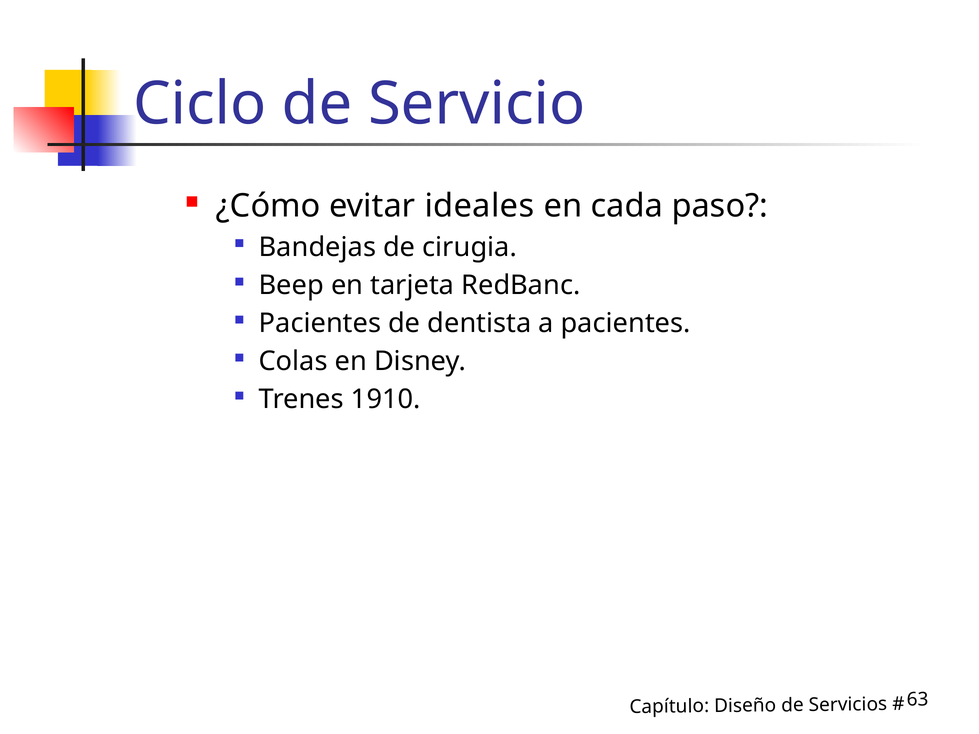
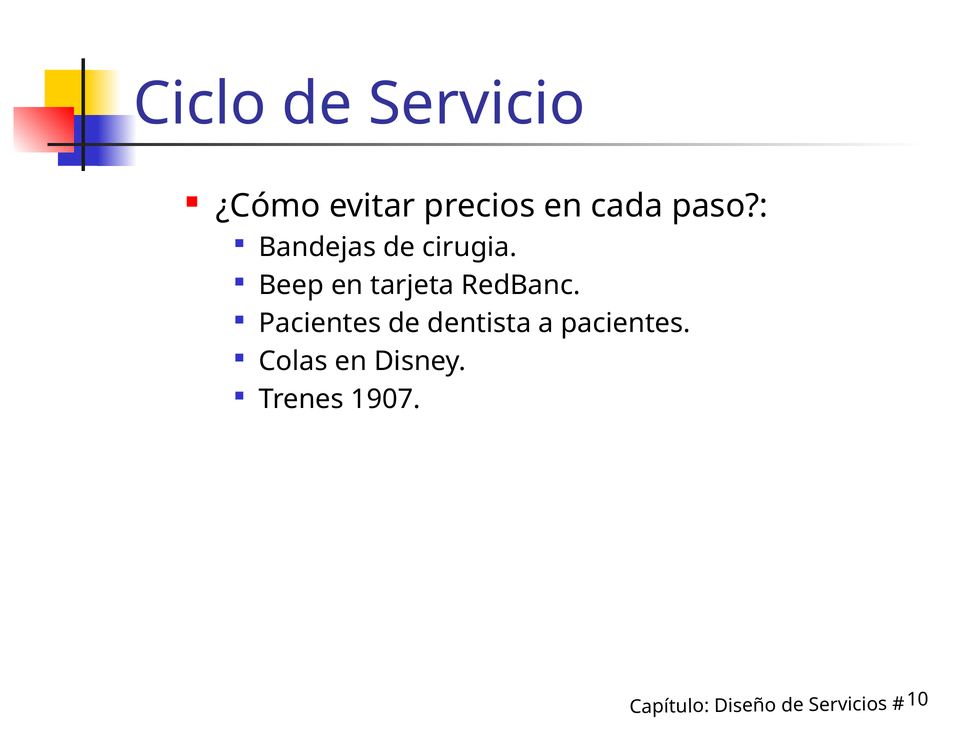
ideales: ideales -> precios (480, 206)
1910: 1910 -> 1907 (386, 400)
63: 63 -> 10 (918, 700)
